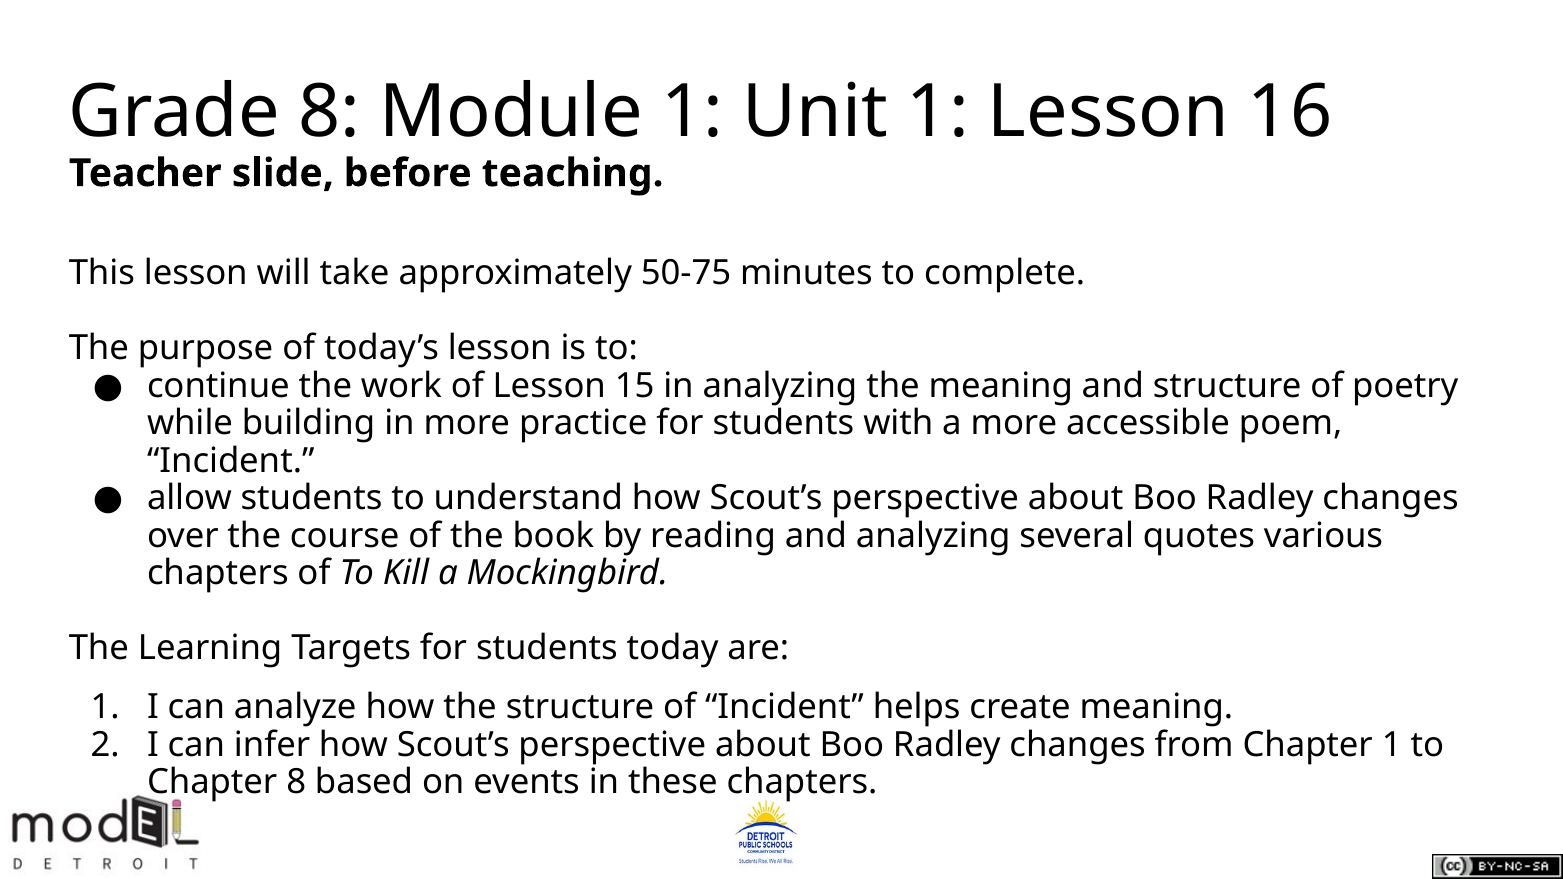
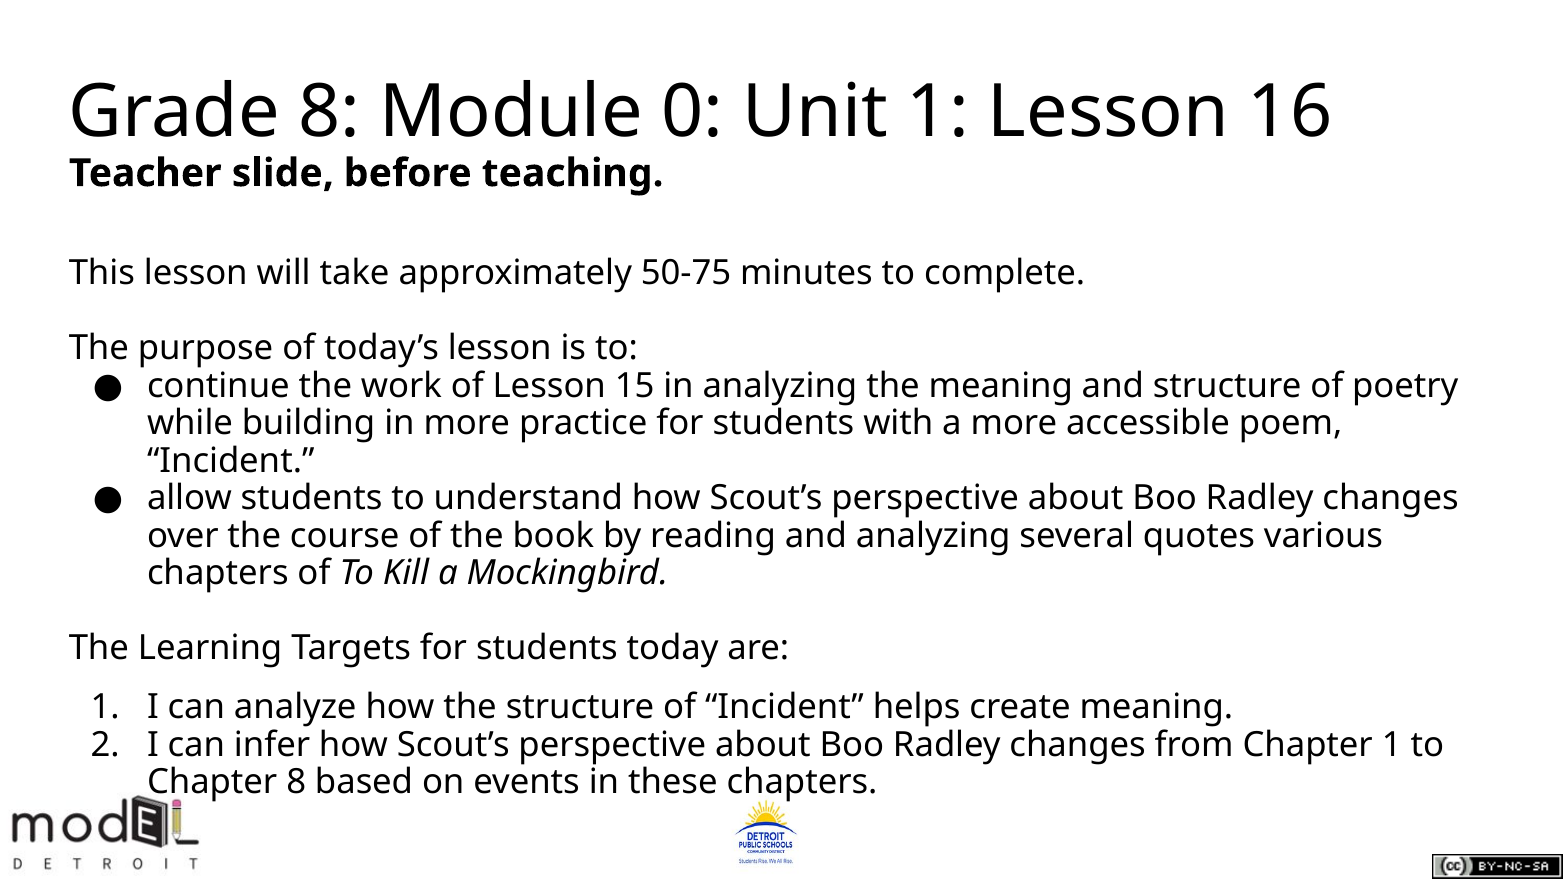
Module 1: 1 -> 0 (693, 112)
